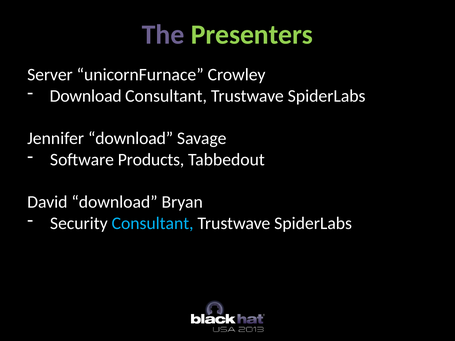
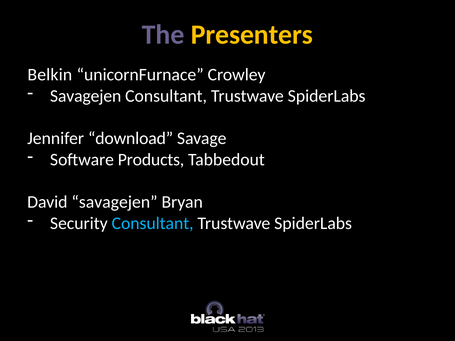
Presenters colour: light green -> yellow (252, 35)
Server: Server -> Belkin (50, 75)
Download: Download -> Savagejen (86, 96)
David download: download -> savagejen (115, 202)
